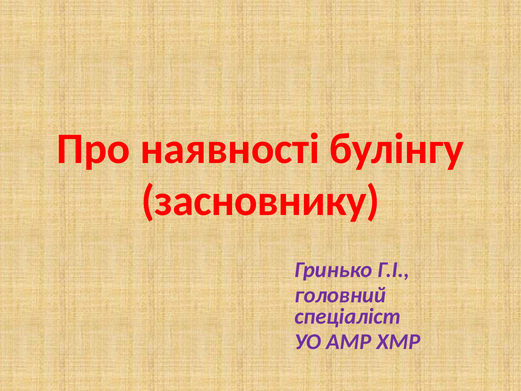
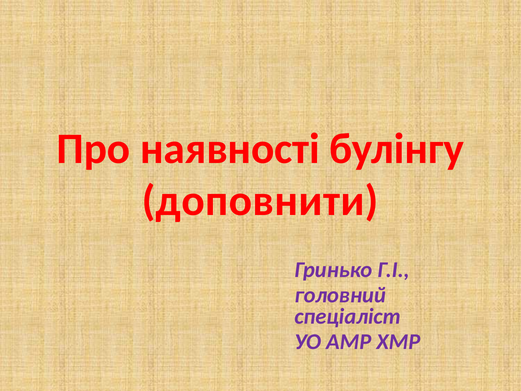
засновнику: засновнику -> доповнити (260, 201)
